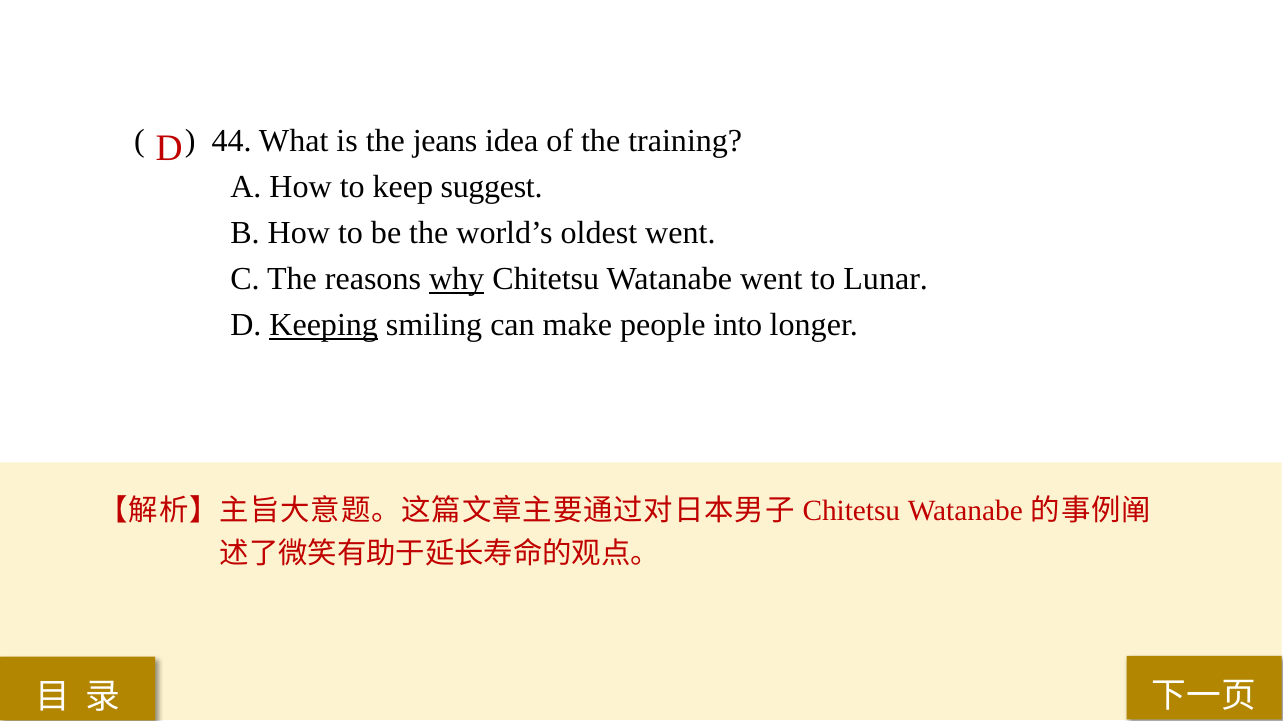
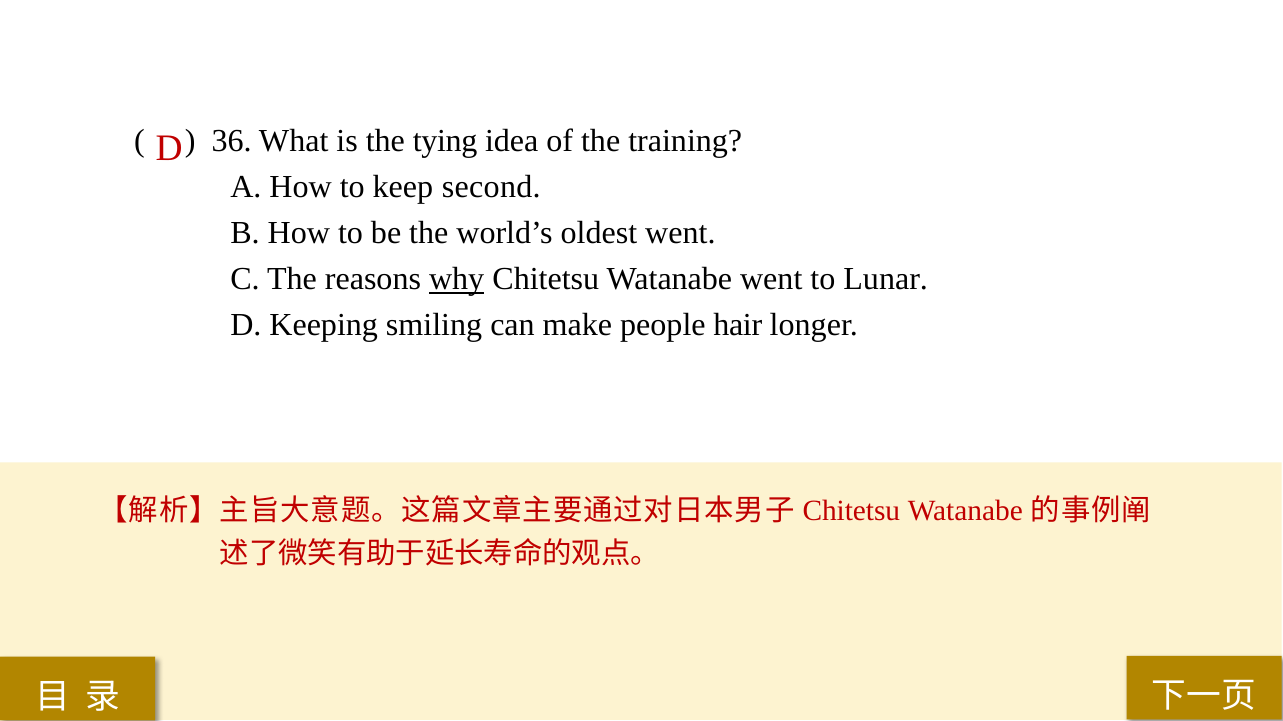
44: 44 -> 36 (232, 141)
jeans: jeans -> tying (445, 141)
suggest: suggest -> second (491, 187)
Keeping underline: present -> none (324, 326)
into: into -> hair (738, 326)
